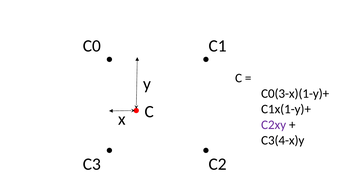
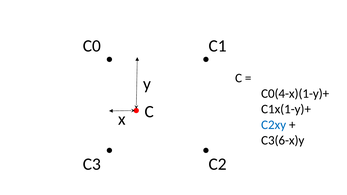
C0(3-x)(1-y)+: C0(3-x)(1-y)+ -> C0(4-x)(1-y)+ (295, 94)
C2xy colour: purple -> blue (274, 125)
C3(4-x)y: C3(4-x)y -> C3(6-x)y (283, 141)
